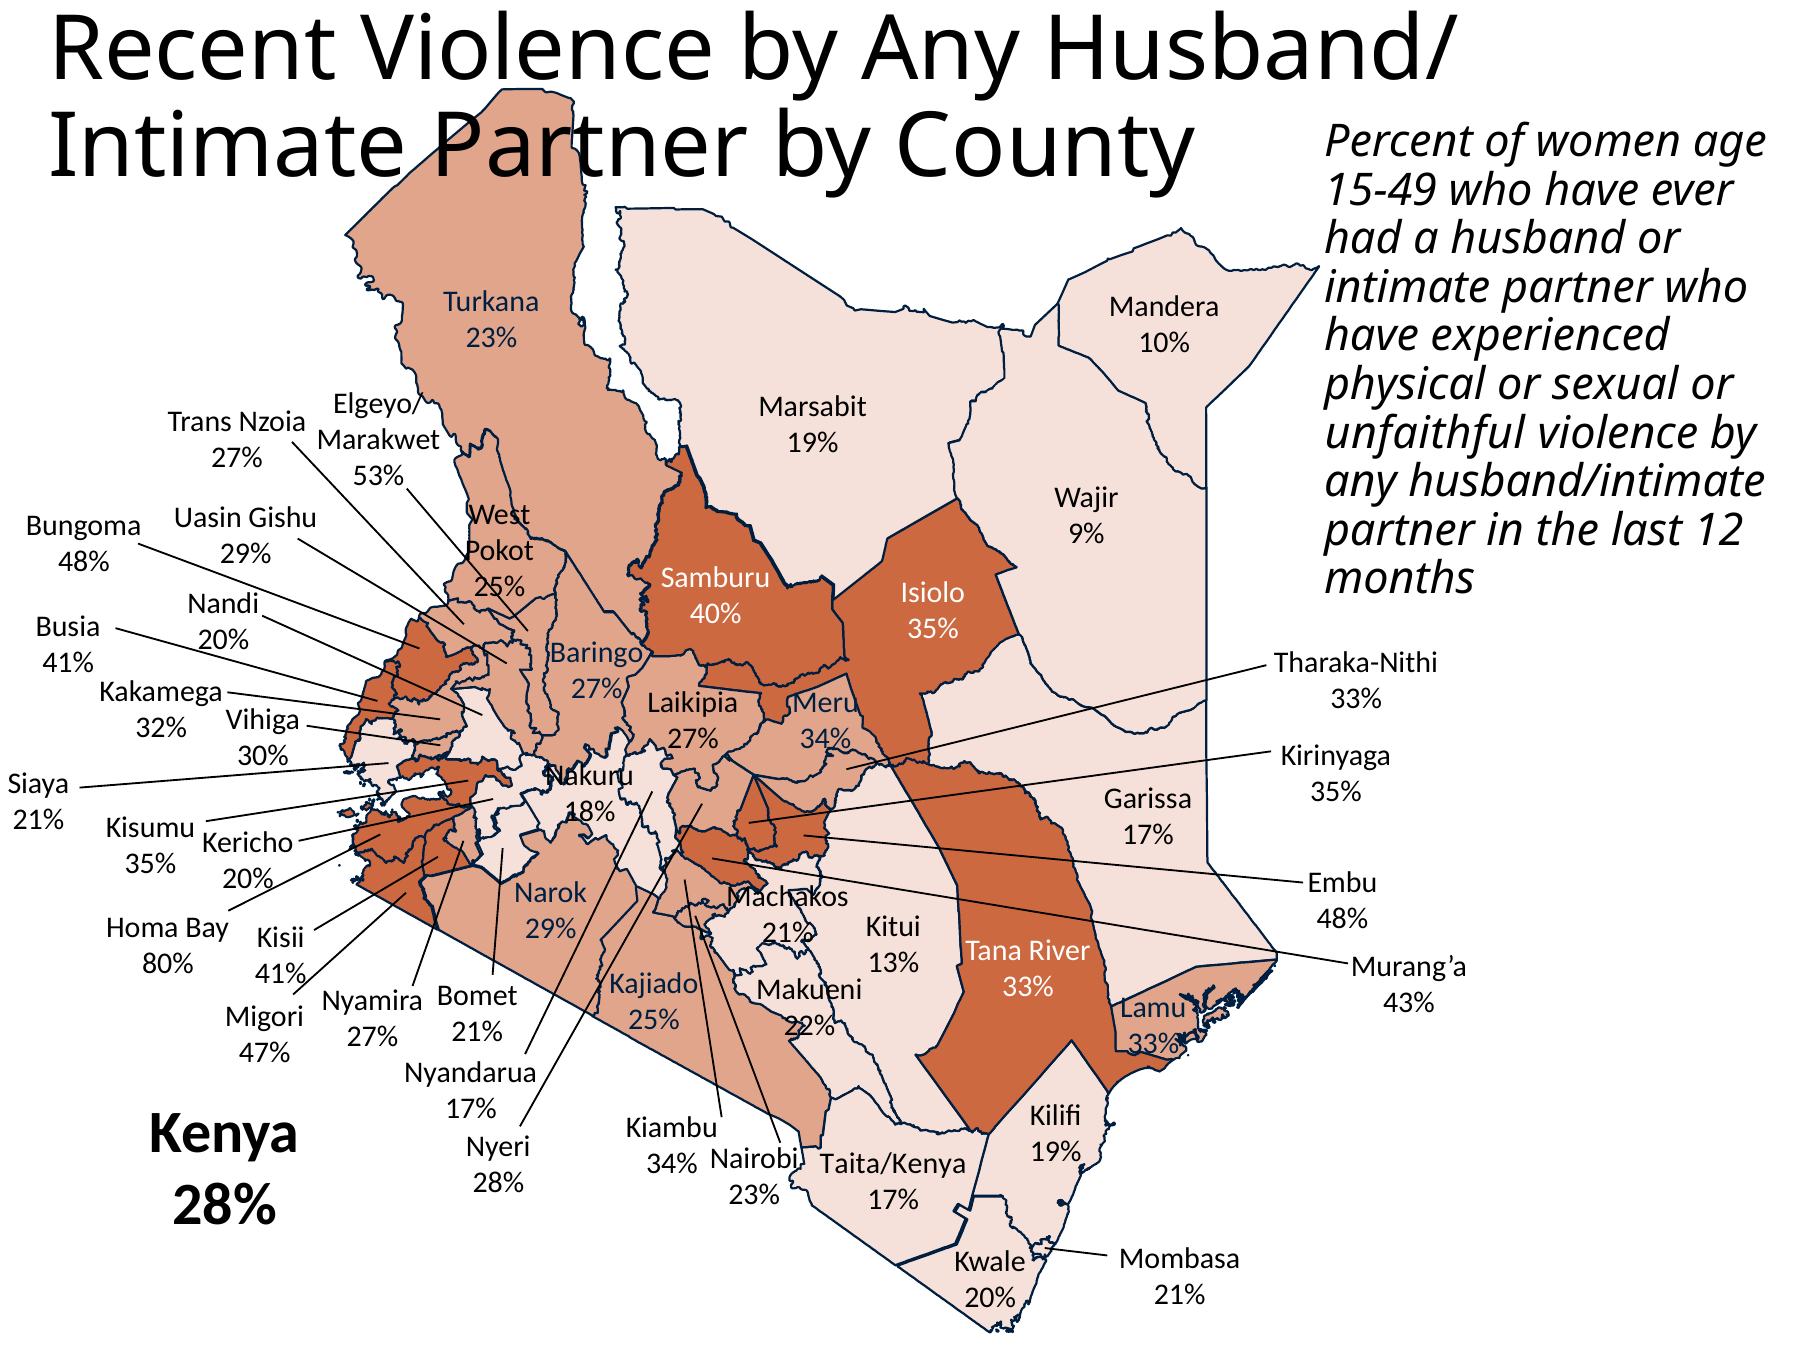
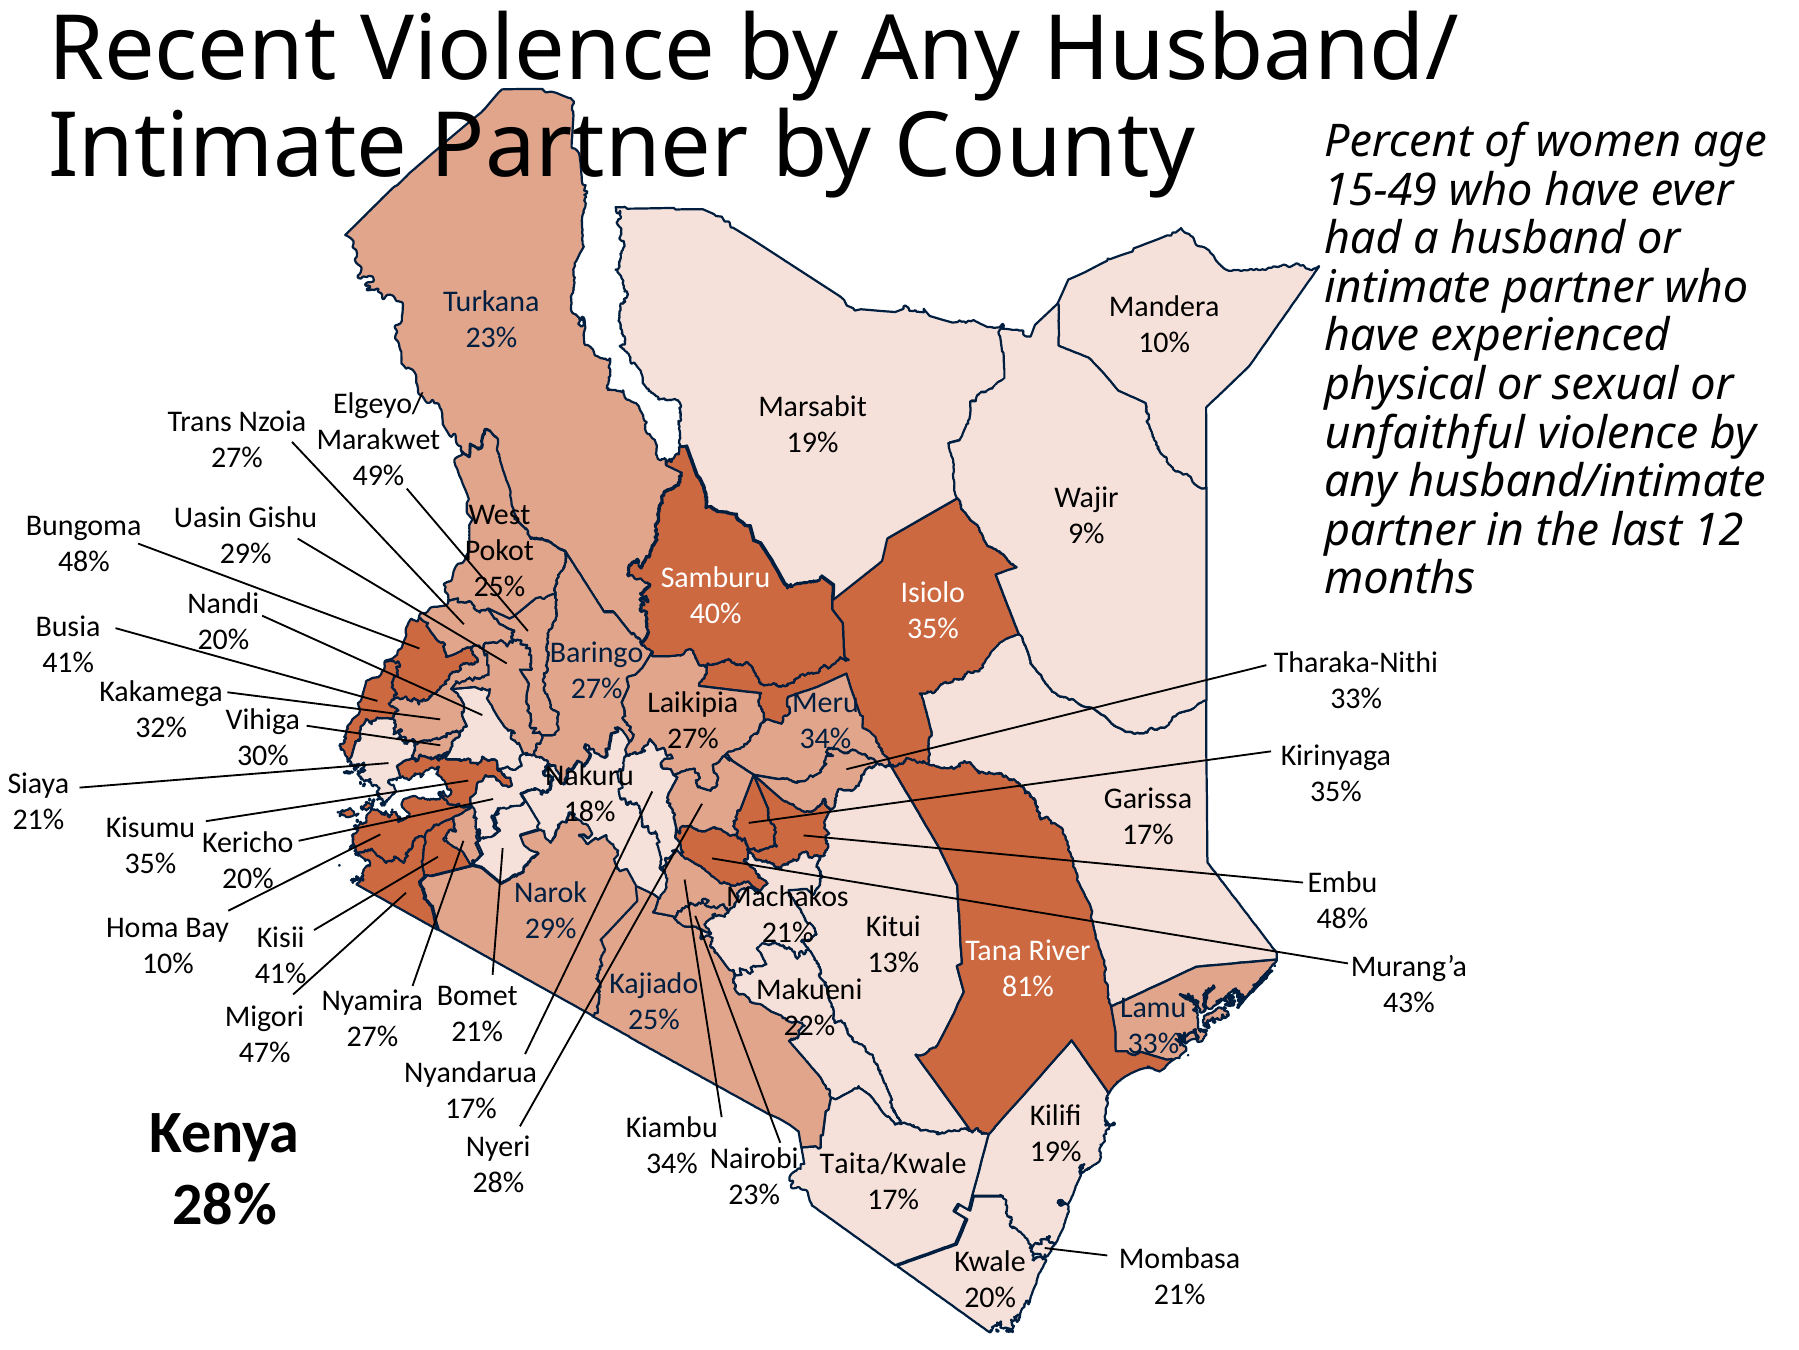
53%: 53% -> 49% (378, 475)
80%: 80% -> 10% (168, 963)
33%: 33% -> 81% (1028, 986)
Taita/Kenya: Taita/Kenya -> Taita/Kwale (893, 1163)
